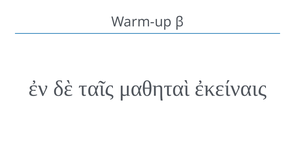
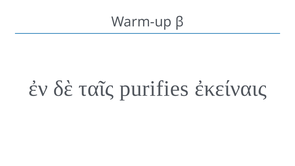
μαθηταὶ: μαθηταὶ -> purifies (154, 88)
